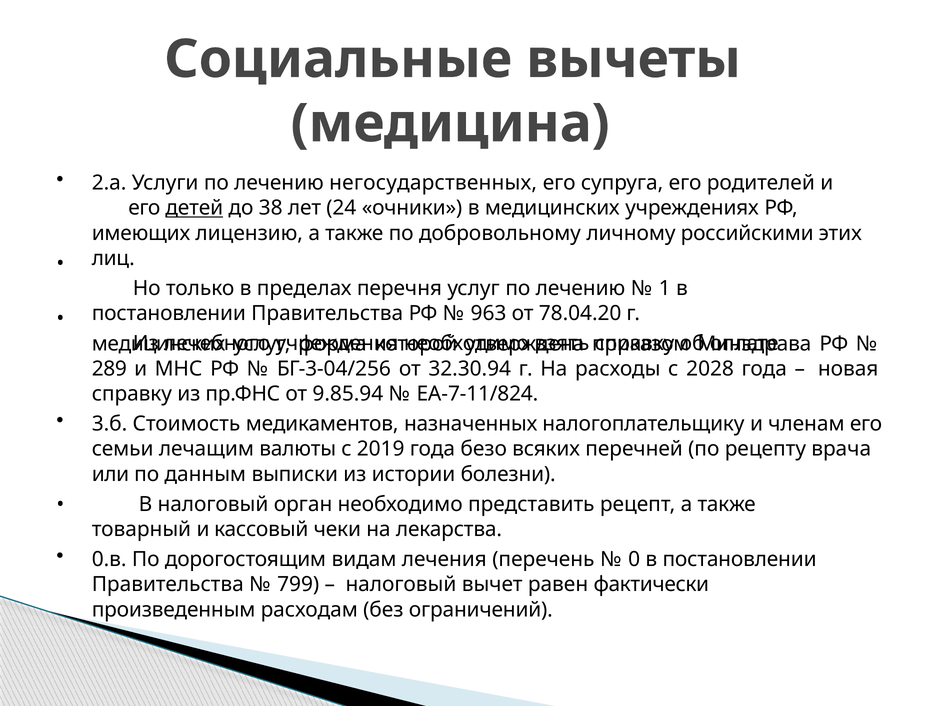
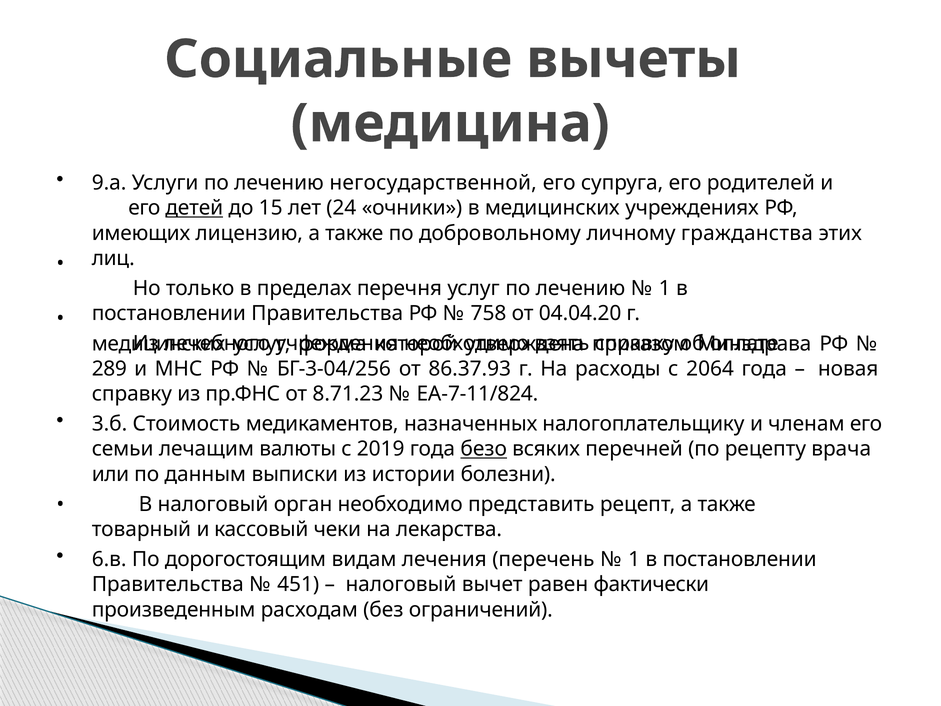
2.а: 2.а -> 9.а (109, 183)
негосударственных: негосударственных -> негосударственной (433, 183)
38: 38 -> 15 (271, 208)
российскими: российскими -> гражданства (747, 233)
963: 963 -> 758 (489, 313)
78.04.20: 78.04.20 -> 04.04.20 (580, 313)
32.30.94: 32.30.94 -> 86.37.93 (470, 369)
2028: 2028 -> 2064 (710, 369)
9.85.94: 9.85.94 -> 8.71.23 (348, 394)
безо underline: none -> present (484, 449)
0.в: 0.в -> 6.в (109, 559)
0: 0 -> 1 (634, 559)
799: 799 -> 451 (298, 584)
